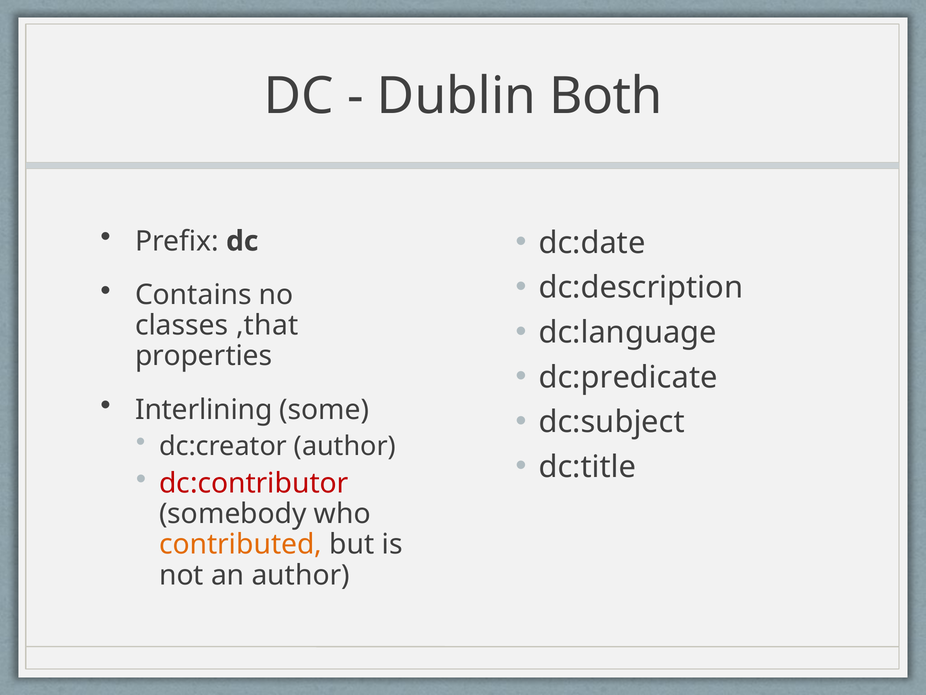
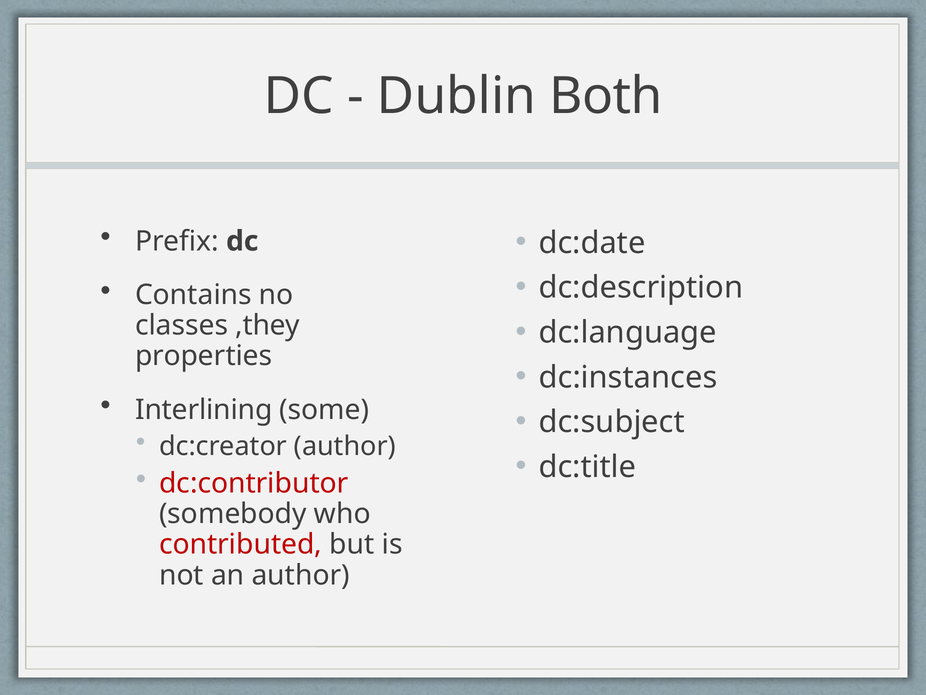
,that: ,that -> ,they (268, 325)
dc:predicate: dc:predicate -> dc:instances (628, 377)
contributed colour: orange -> red (241, 544)
